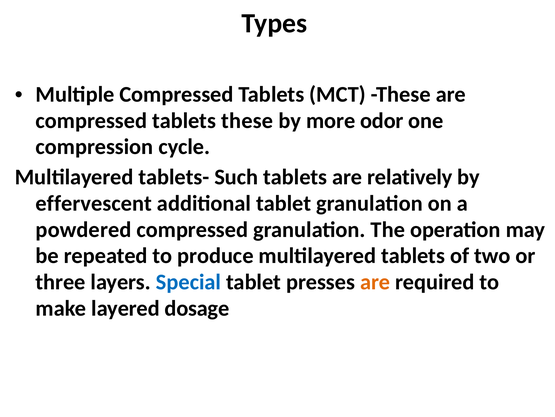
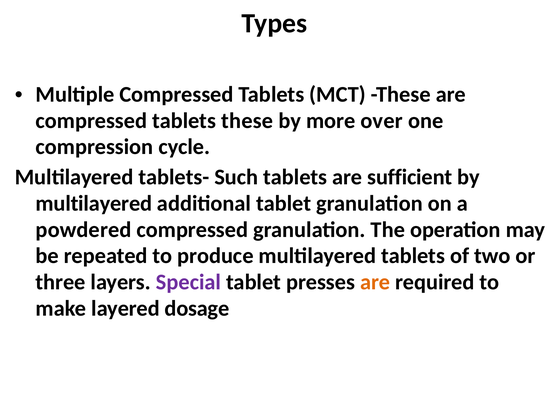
odor: odor -> over (382, 120)
relatively: relatively -> sufficient (410, 177)
effervescent: effervescent -> multilayered (94, 203)
Special colour: blue -> purple (188, 282)
